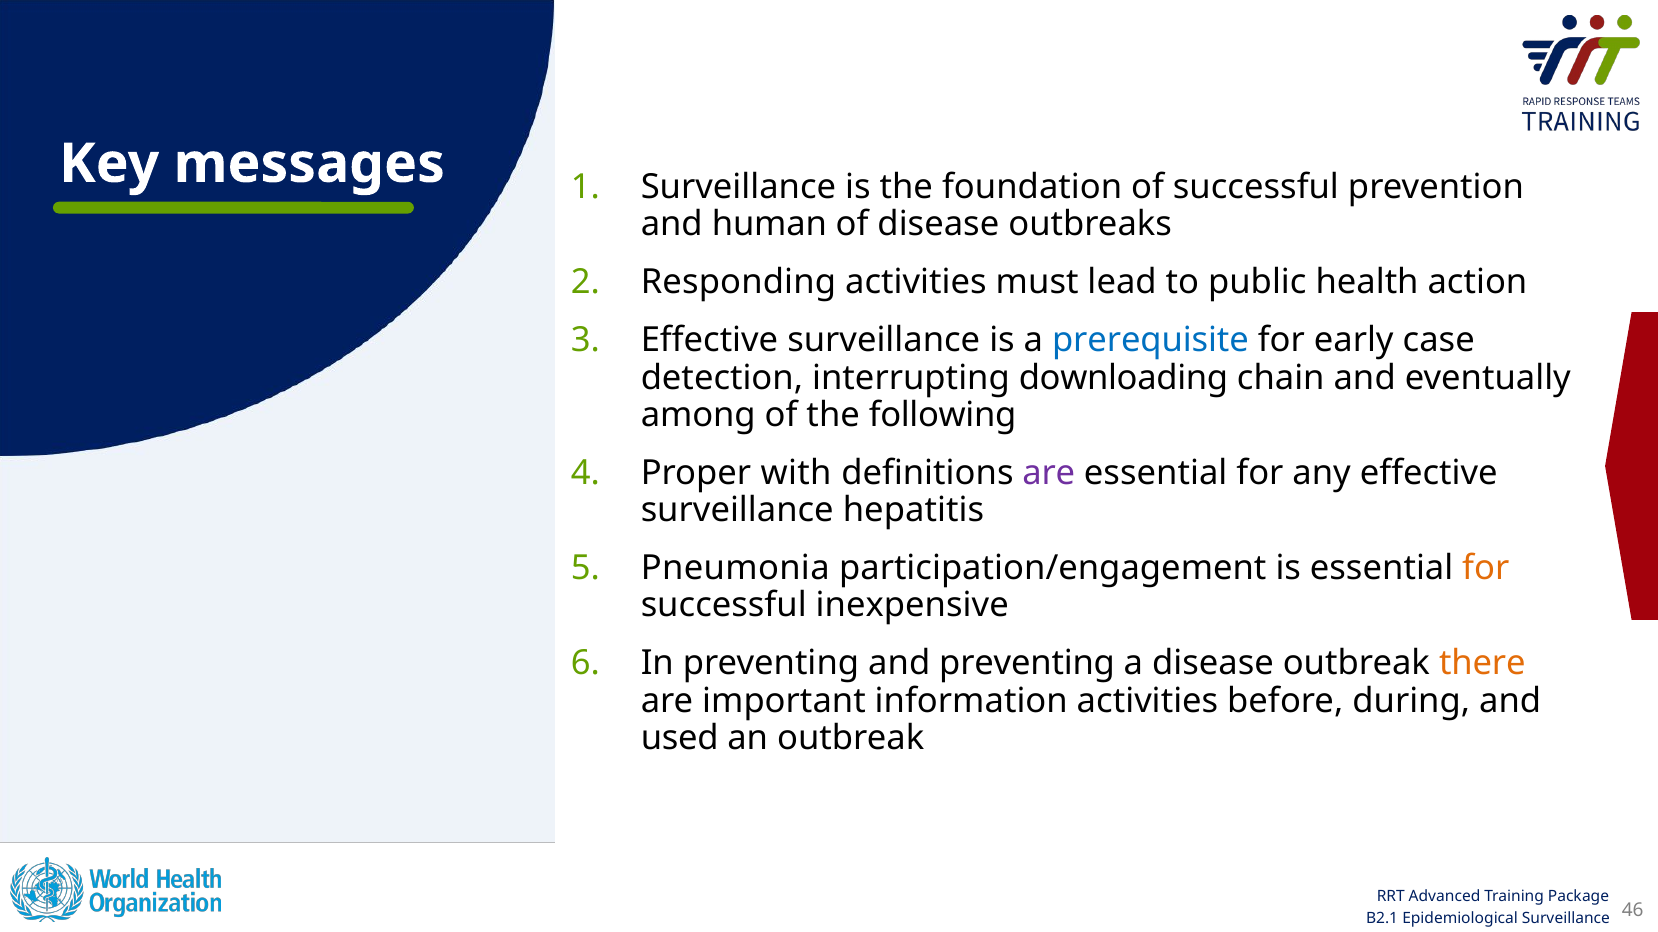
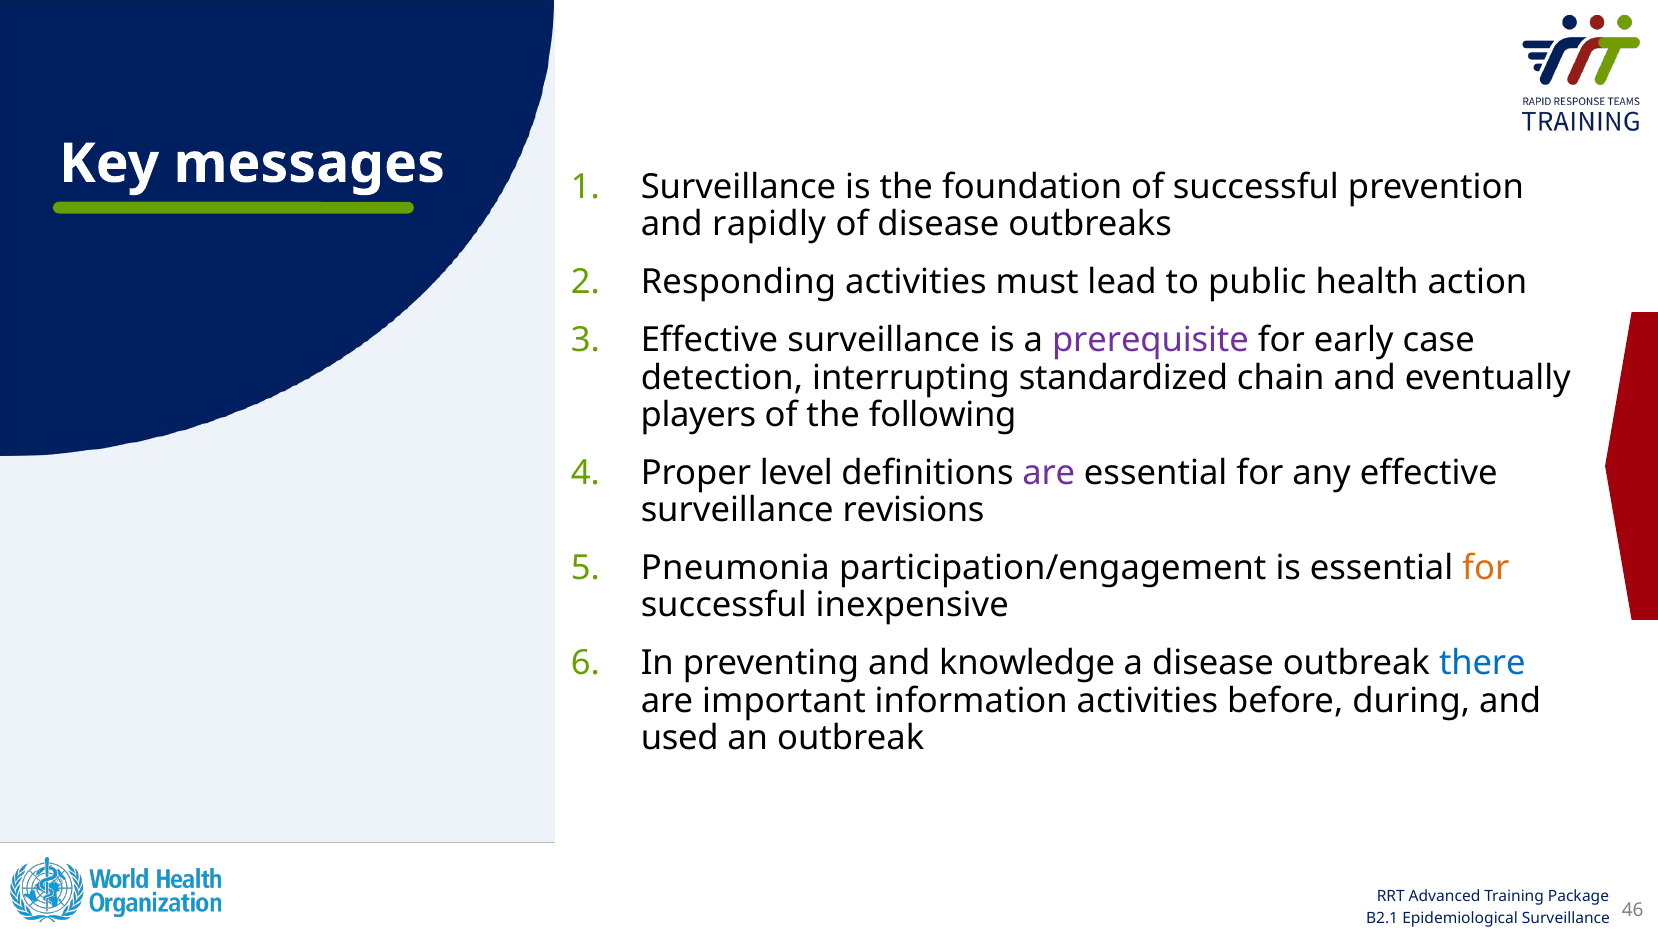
human: human -> rapidly (769, 225)
prerequisite colour: blue -> purple (1150, 341)
downloading: downloading -> standardized (1123, 378)
among: among -> players (698, 415)
with: with -> level (796, 473)
hepatitis: hepatitis -> revisions (914, 511)
and preventing: preventing -> knowledge (1027, 664)
there colour: orange -> blue (1482, 664)
